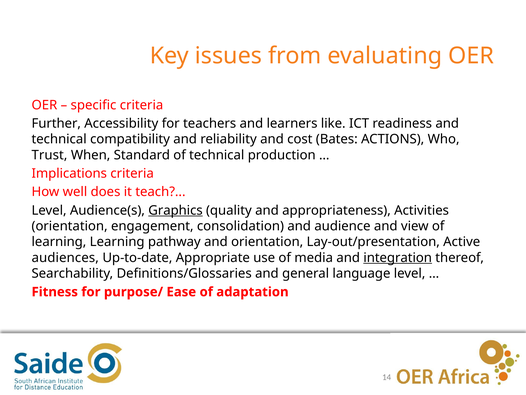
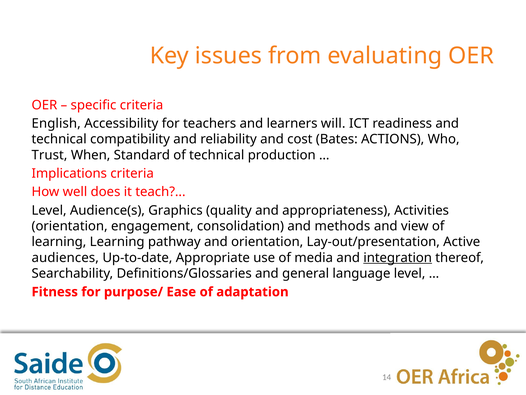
Further: Further -> English (56, 123)
like: like -> will (333, 123)
Graphics underline: present -> none (175, 210)
audience: audience -> methods (342, 226)
